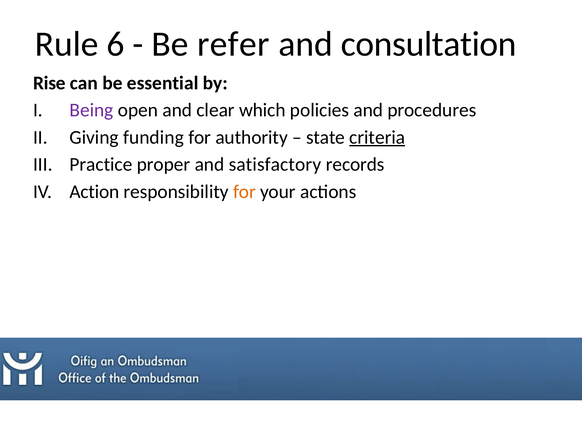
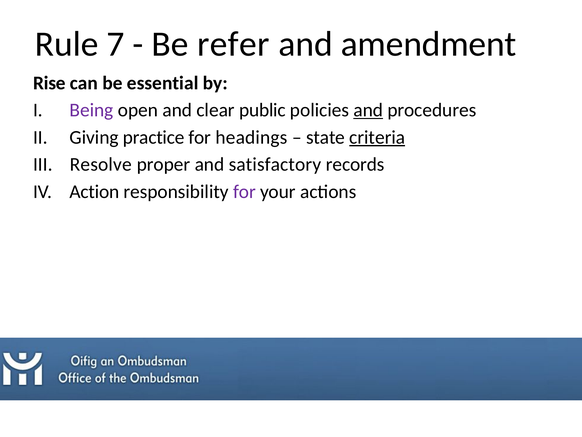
6: 6 -> 7 (116, 44)
consultation: consultation -> amendment (429, 44)
which: which -> public (262, 110)
and underline: none -> present (368, 110)
funding: funding -> practice (154, 137)
authority: authority -> headings (251, 137)
Practice: Practice -> Resolve (101, 164)
for colour: orange -> purple (244, 192)
